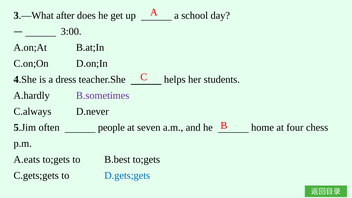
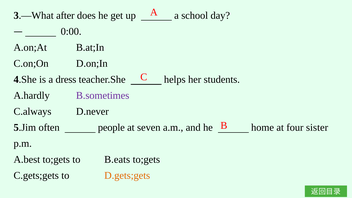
3:00: 3:00 -> 0:00 (71, 31)
chess: chess -> sister (317, 128)
A.eats: A.eats -> A.best (27, 160)
B.best: B.best -> B.eats (117, 160)
D.gets;gets colour: blue -> orange (127, 176)
